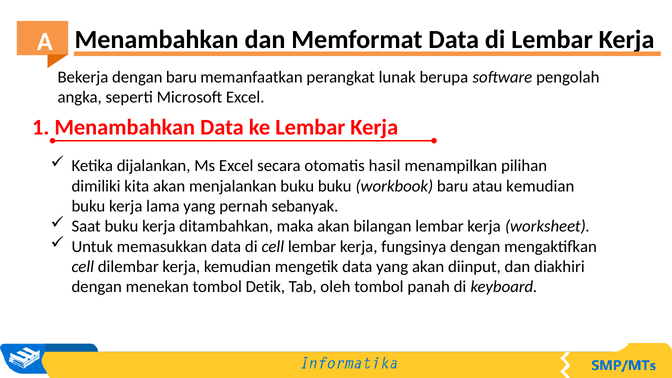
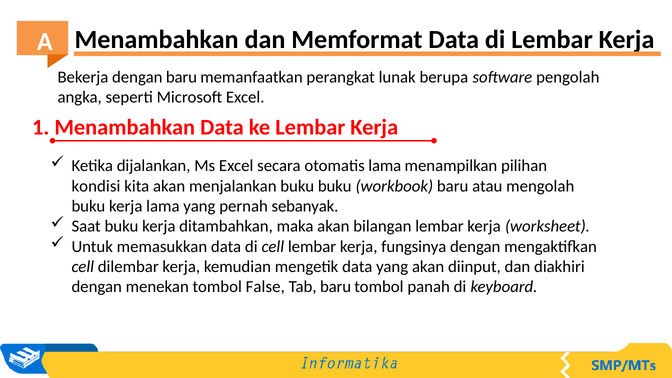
otomatis hasil: hasil -> lama (385, 166)
dimiliki: dimiliki -> kondisi (96, 186)
atau kemudian: kemudian -> mengolah (540, 186)
Detik: Detik -> False (265, 287)
Tab oleh: oleh -> baru (336, 287)
